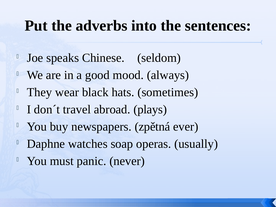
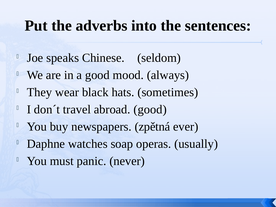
abroad plays: plays -> good (150, 109)
